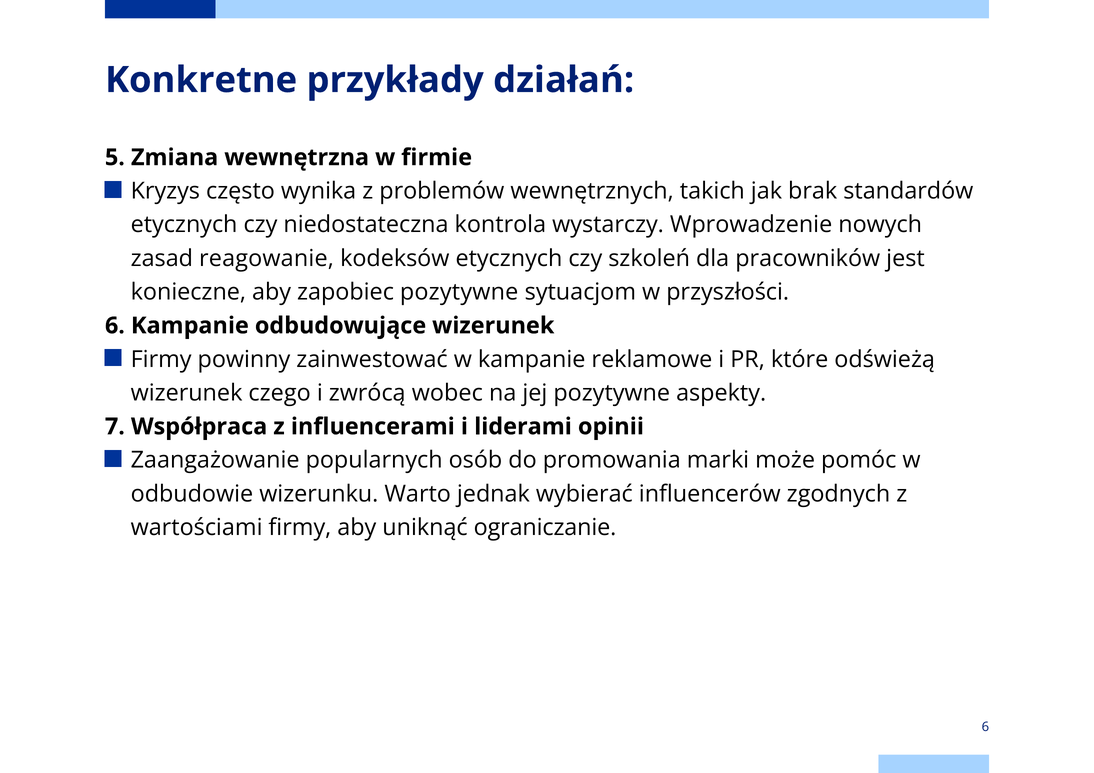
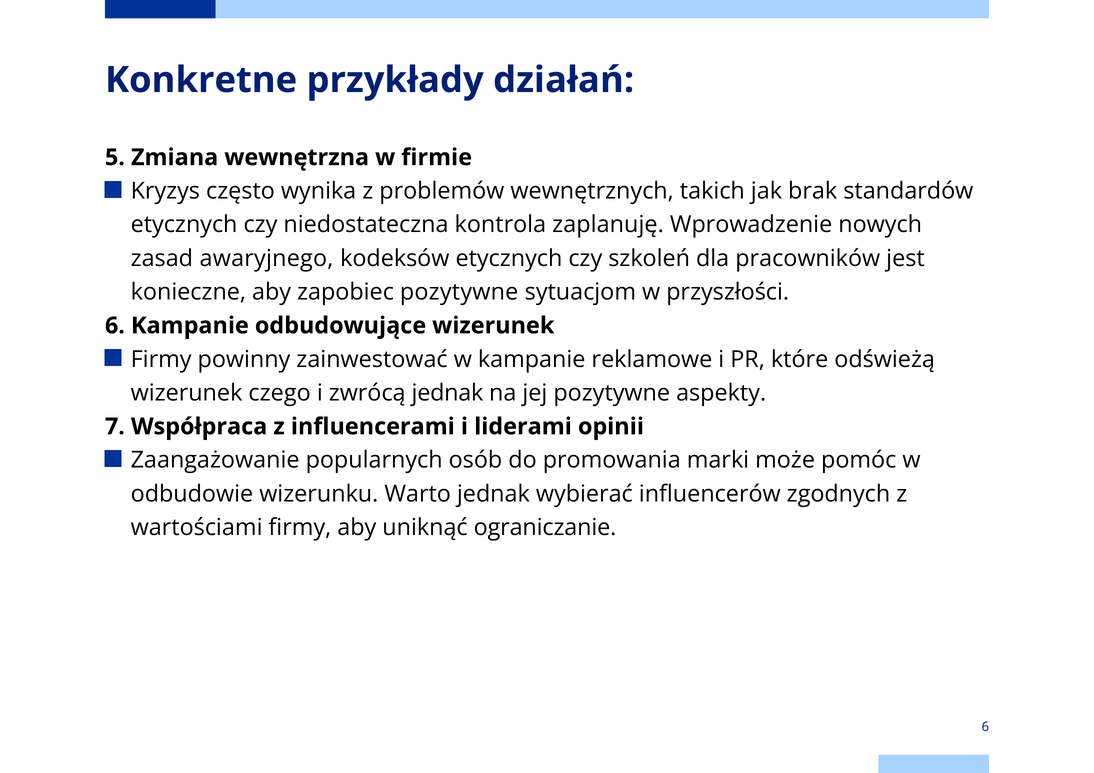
wystarczy: wystarczy -> zaplanuję (608, 225)
reagowanie: reagowanie -> awaryjnego (266, 259)
zwrócą wobec: wobec -> jednak (447, 393)
